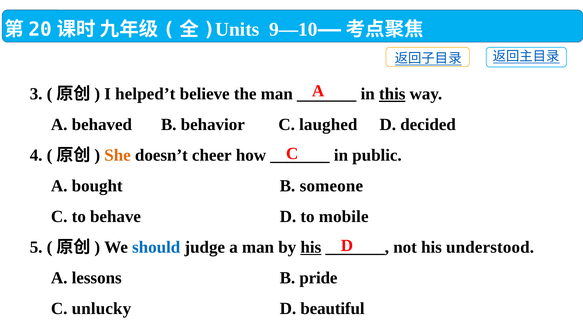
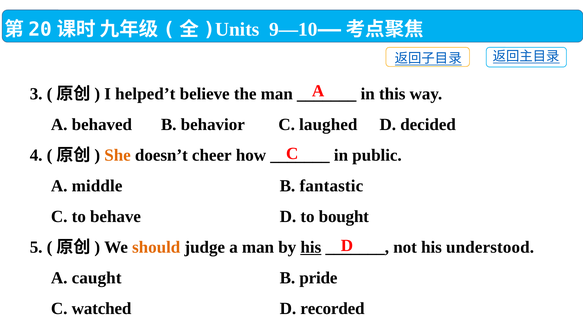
this underline: present -> none (392, 94)
bought: bought -> middle (97, 186)
someone: someone -> fantastic (331, 186)
mobile: mobile -> bought (344, 217)
should colour: blue -> orange (156, 247)
lessons: lessons -> caught (97, 278)
unlucky: unlucky -> watched (102, 308)
beautiful: beautiful -> recorded (332, 308)
